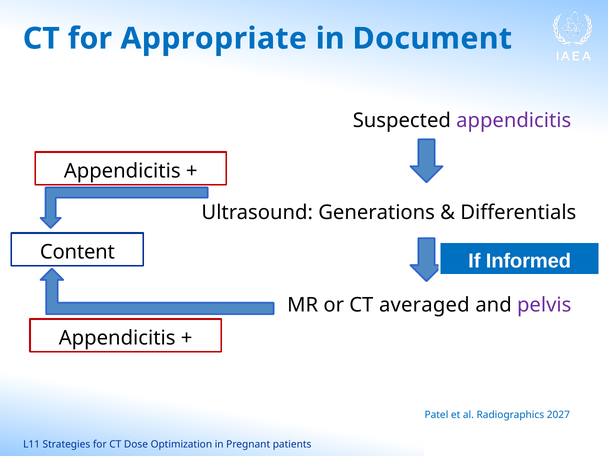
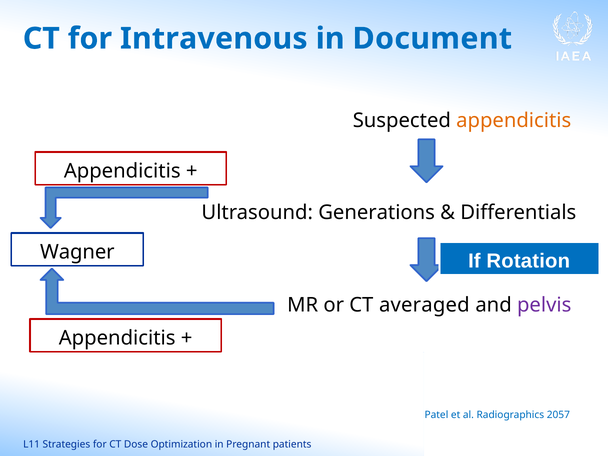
Appropriate: Appropriate -> Intravenous (214, 39)
appendicitis colour: purple -> orange (514, 120)
Content: Content -> Wagner (77, 252)
Informed: Informed -> Rotation (528, 261)
2027: 2027 -> 2057 (558, 415)
